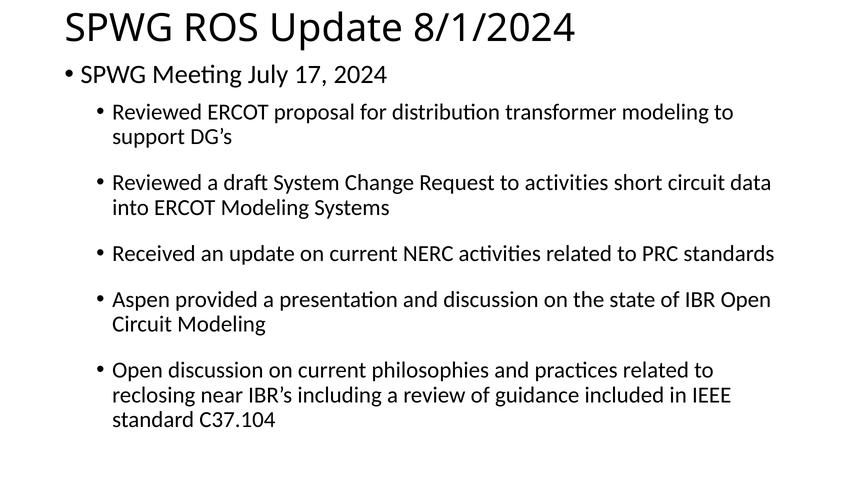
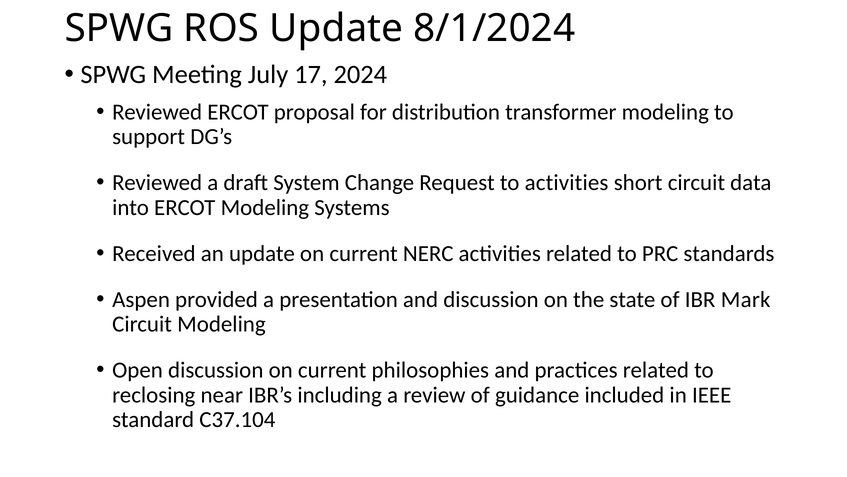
IBR Open: Open -> Mark (746, 299)
